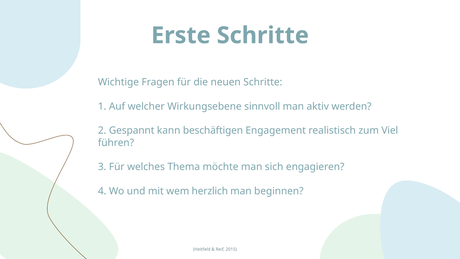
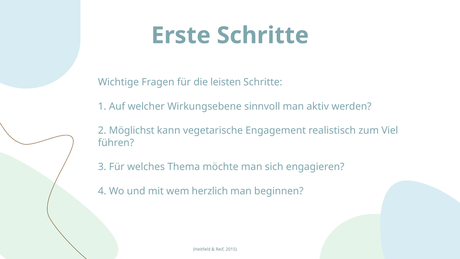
neuen: neuen -> leisten (226, 82)
Gespannt: Gespannt -> Möglichst (132, 130)
beschäftigen: beschäftigen -> vegetarische (213, 130)
